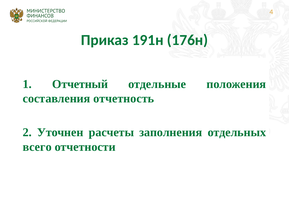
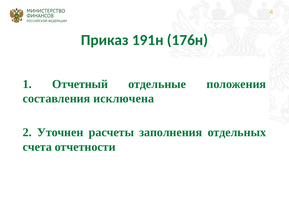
отчетность: отчетность -> исключена (124, 98)
всего: всего -> счета (37, 147)
